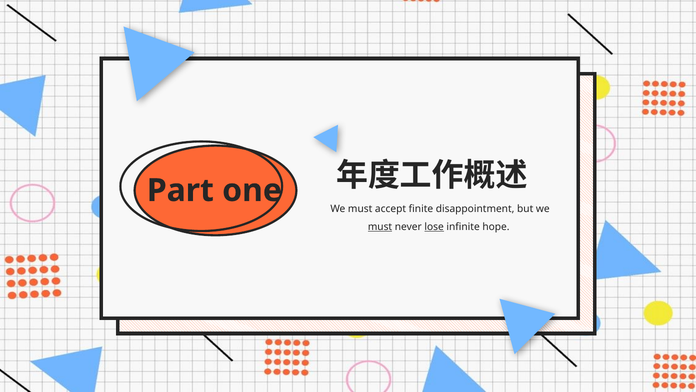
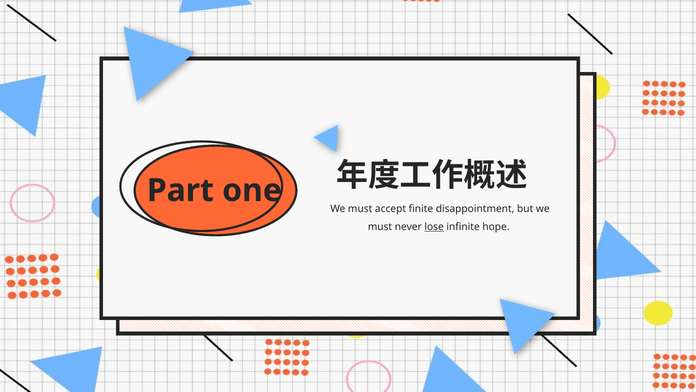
must underline: present -> none (380, 227)
